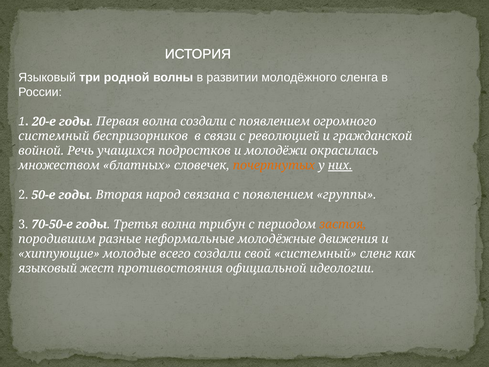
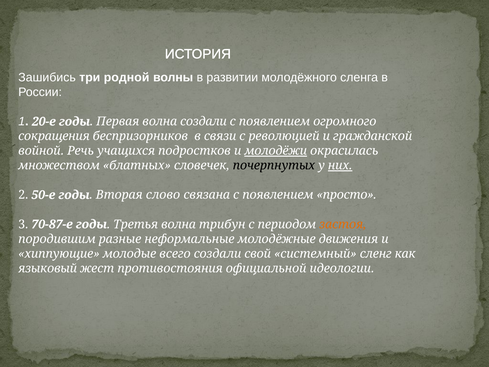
Языковый: Языковый -> Зашибись (47, 77)
системный: системный -> сокращения (54, 136)
молодёжи underline: none -> present (276, 151)
почерпнутых colour: orange -> black (274, 165)
народ: народ -> слово (163, 195)
группы: группы -> просто (347, 195)
70-50-е: 70-50-е -> 70-87-е (52, 224)
